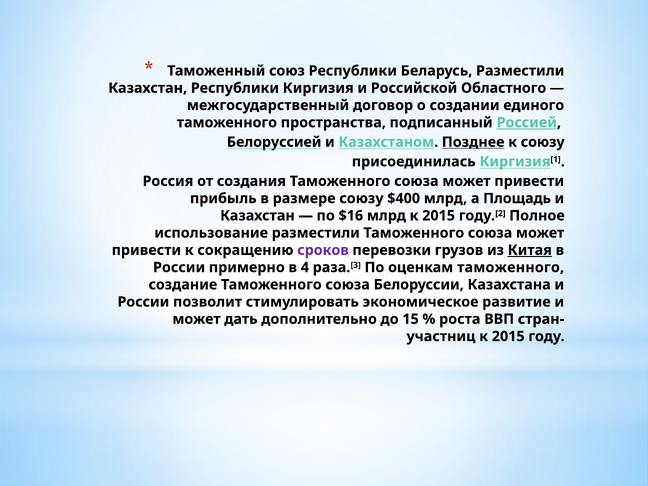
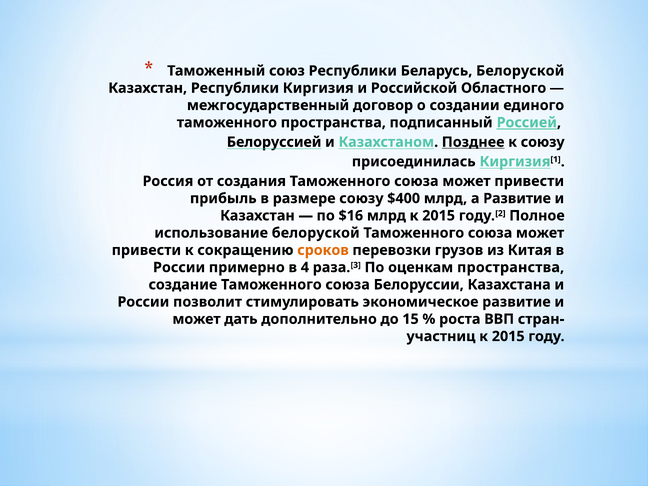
Беларусь Разместили: Разместили -> Белоруской (520, 71)
а Площадь: Площадь -> Развитие (517, 198)
использование разместили: разместили -> белоруской (316, 233)
сроков colour: purple -> orange (323, 250)
Китая underline: present -> none (530, 250)
оценкам таможенного: таможенного -> пространства (511, 267)
